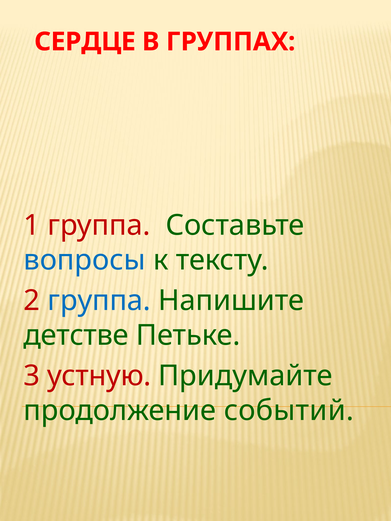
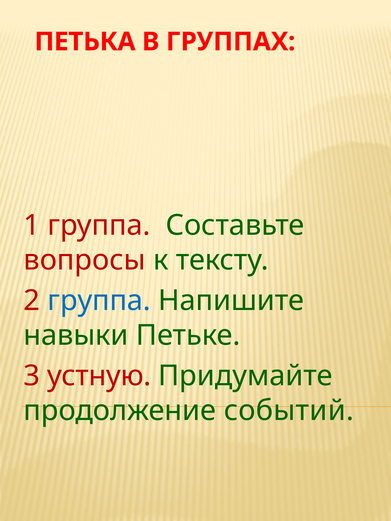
СЕРДЦЕ: СЕРДЦЕ -> ПЕТЬКА (85, 42)
вопросы colour: blue -> red (84, 260)
детстве: детстве -> навыки (76, 335)
